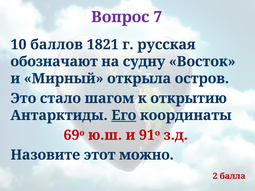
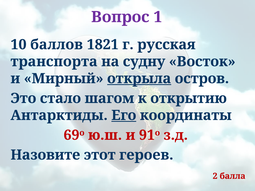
7: 7 -> 1 (158, 17)
обозначают: обозначают -> транспорта (54, 62)
открыла underline: none -> present (139, 79)
можно: можно -> героев (146, 155)
